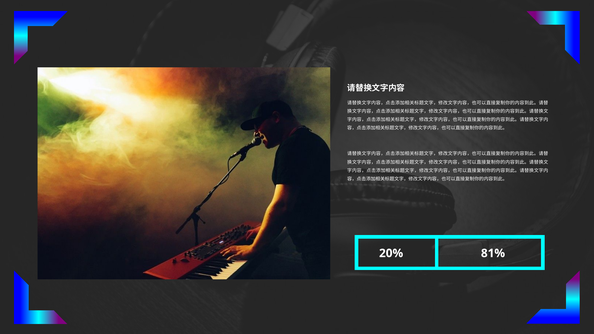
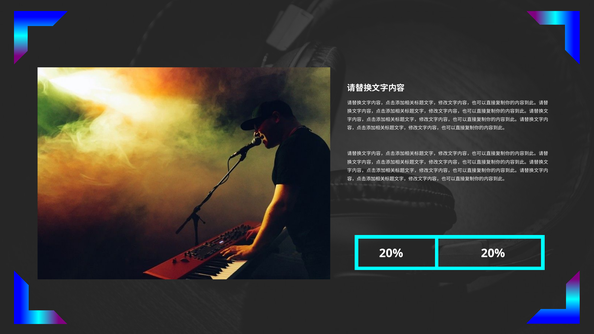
20% 81%: 81% -> 20% (493, 253)
